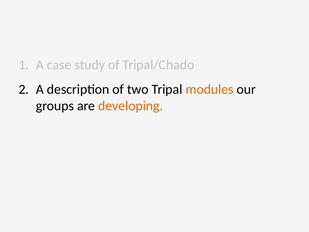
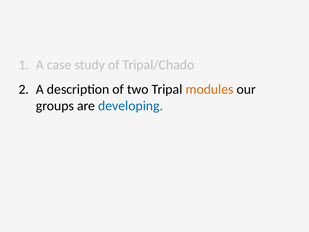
developing colour: orange -> blue (131, 106)
